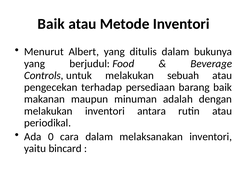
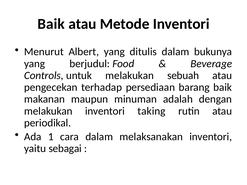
antara: antara -> taking (152, 111)
0: 0 -> 1 (51, 137)
bincard: bincard -> sebagai (65, 149)
